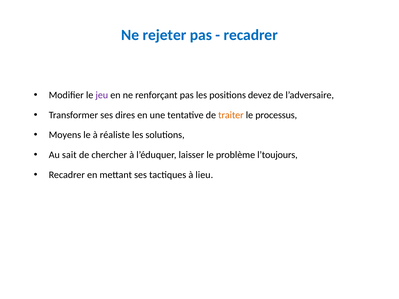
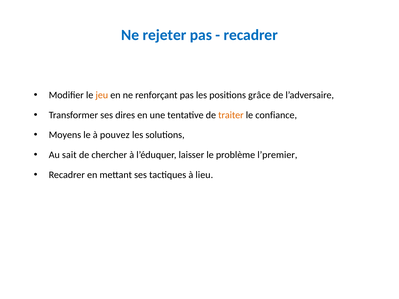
jeu colour: purple -> orange (102, 95)
devez: devez -> grâce (259, 95)
processus: processus -> confiance (276, 115)
réaliste: réaliste -> pouvez (115, 135)
l’toujours: l’toujours -> l’premier (277, 155)
